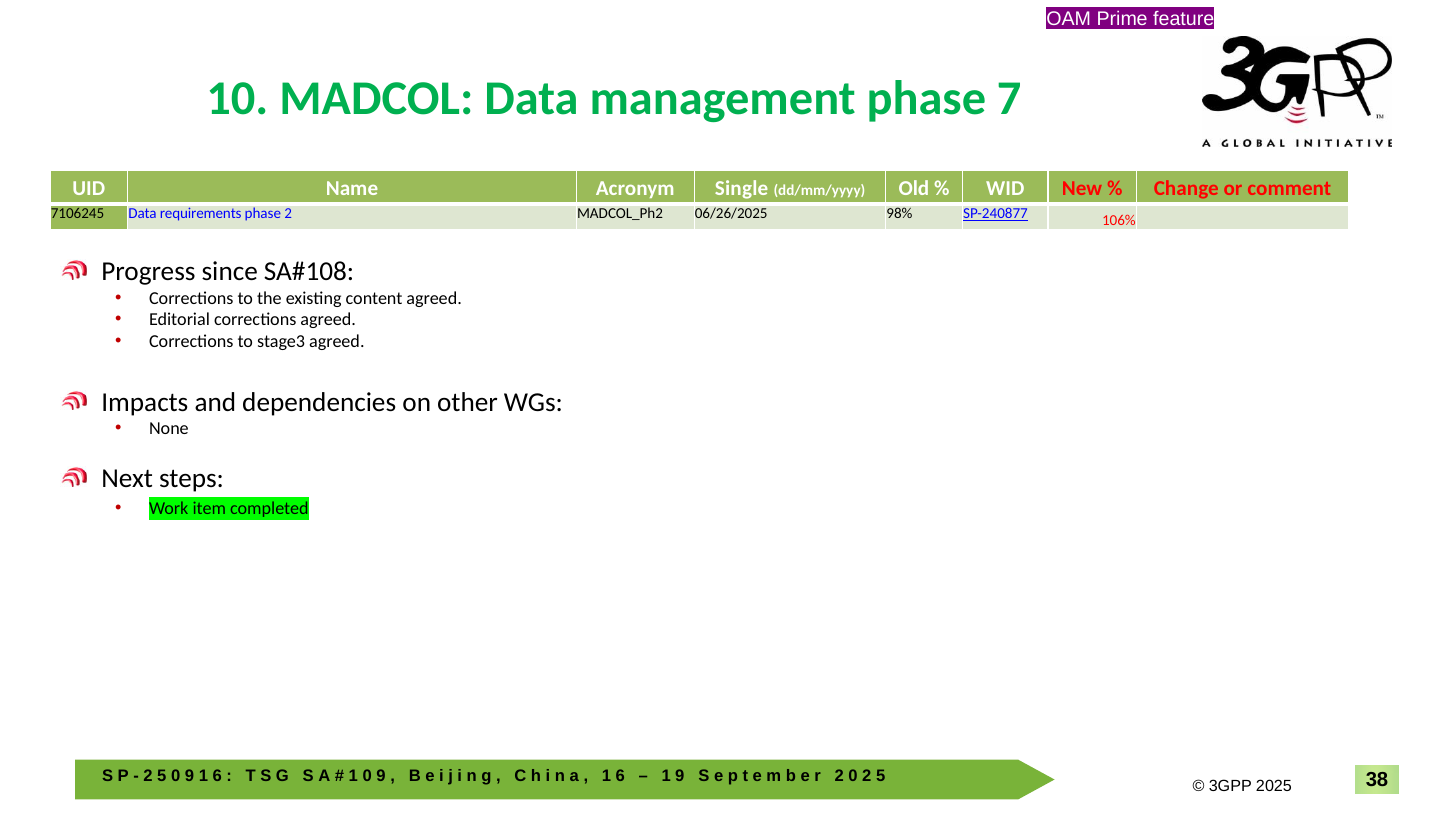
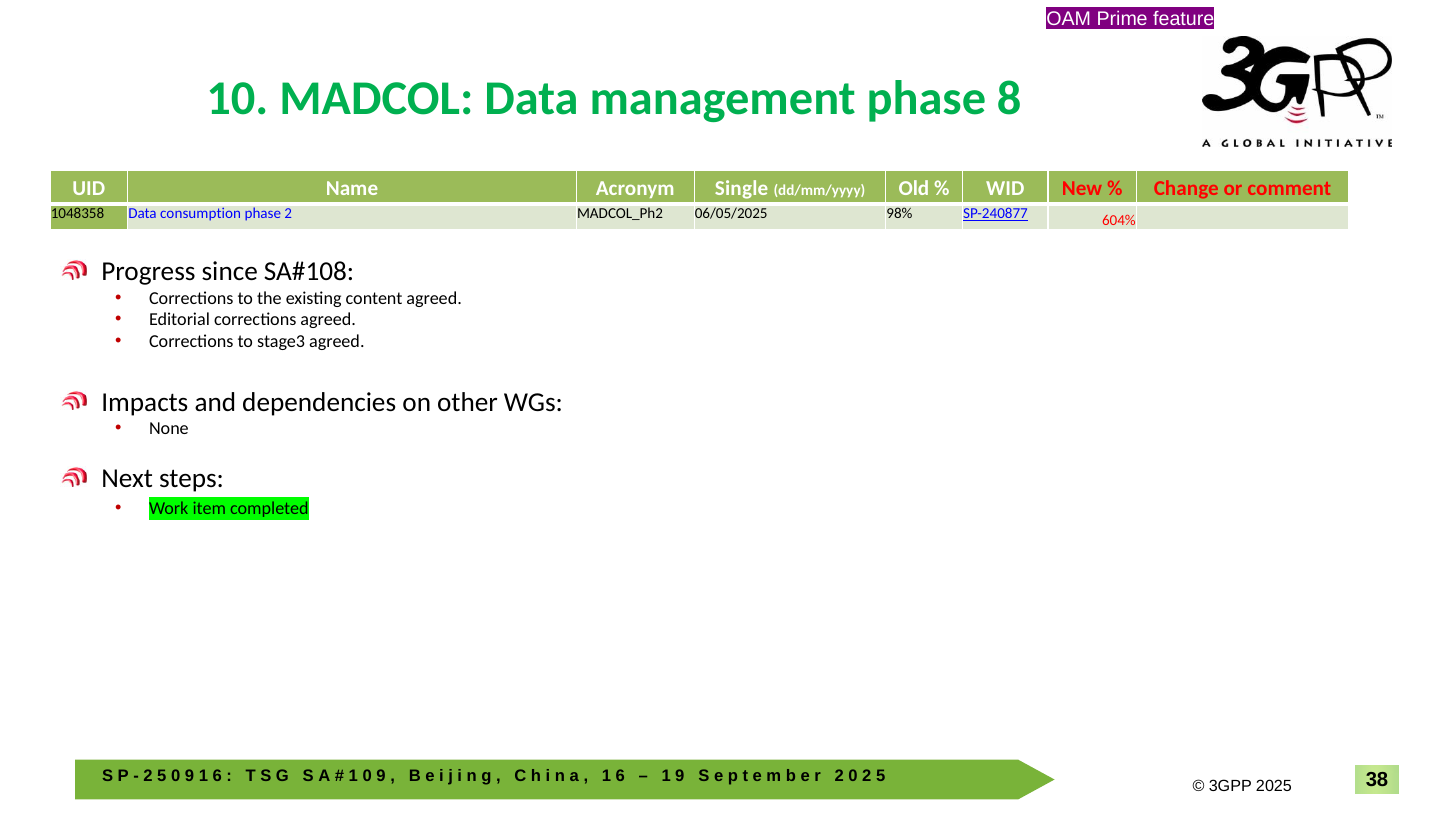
7: 7 -> 8 (1009, 99)
7106245: 7106245 -> 1048358 (78, 214)
requirements: requirements -> consumption (201, 214)
06/26/2025: 06/26/2025 -> 06/05/2025 (731, 214)
106%: 106% -> 604% (1119, 221)
